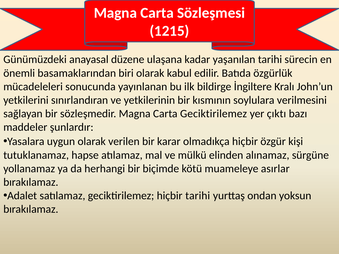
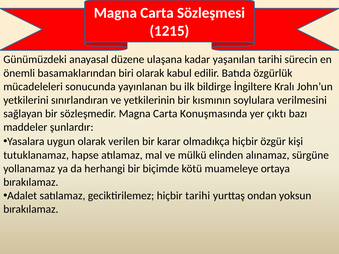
Carta Geciktirilemez: Geciktirilemez -> Konuşmasında (214, 114)
asırlar: asırlar -> ortaya (275, 169)
